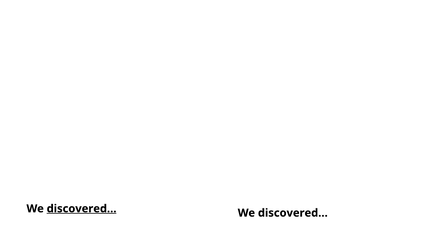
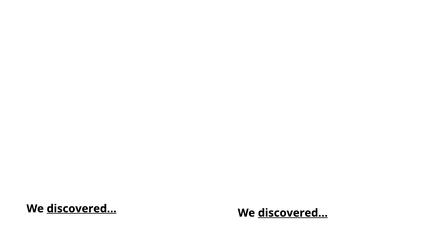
discovered… underline: none -> present (293, 213)
